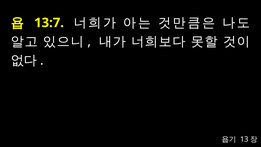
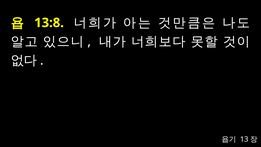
13:7: 13:7 -> 13:8 (49, 23)
